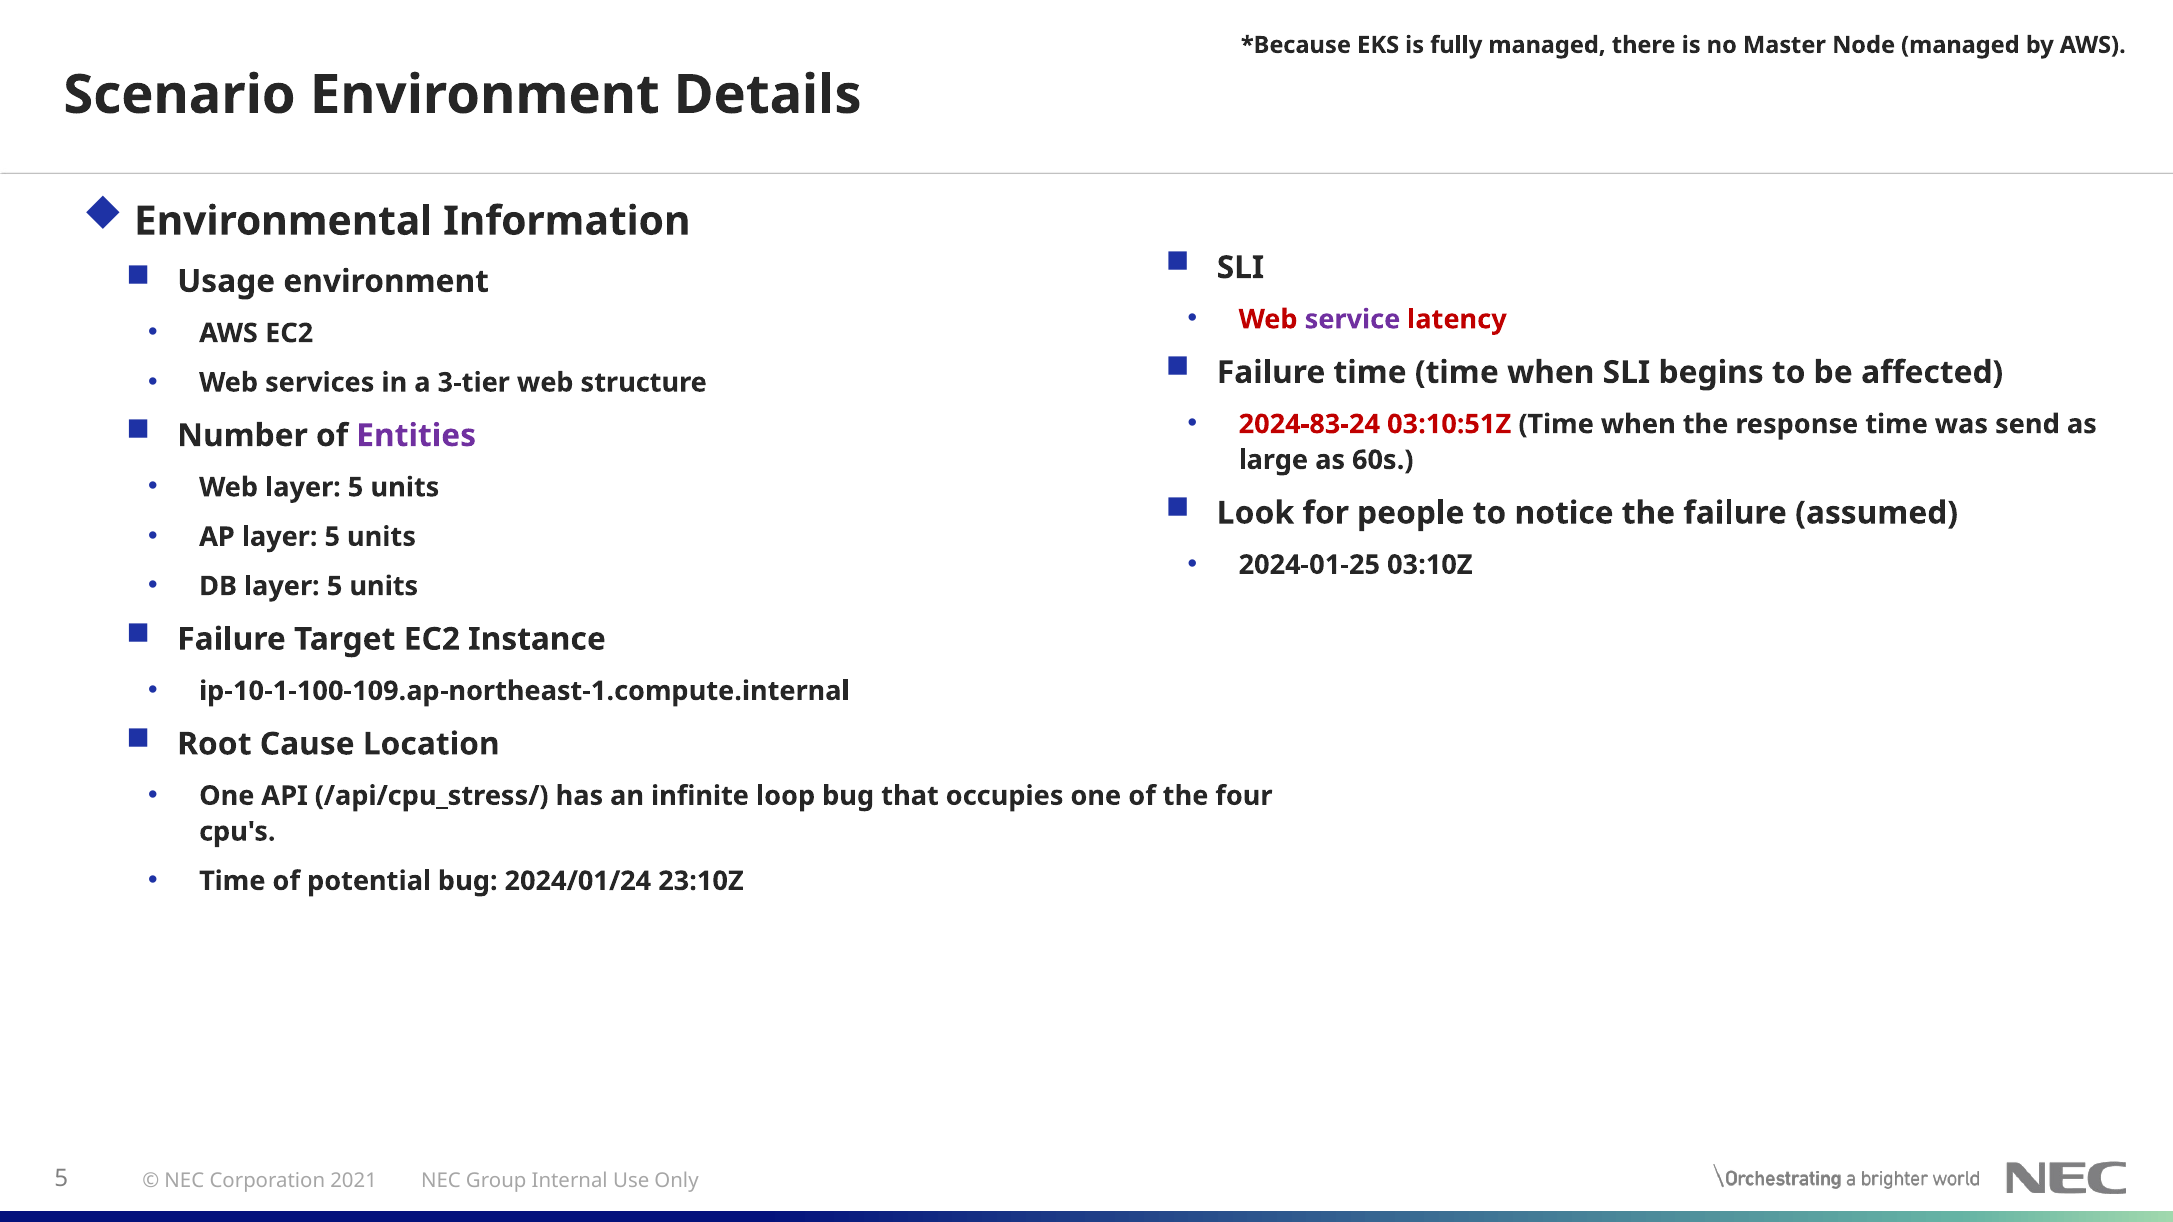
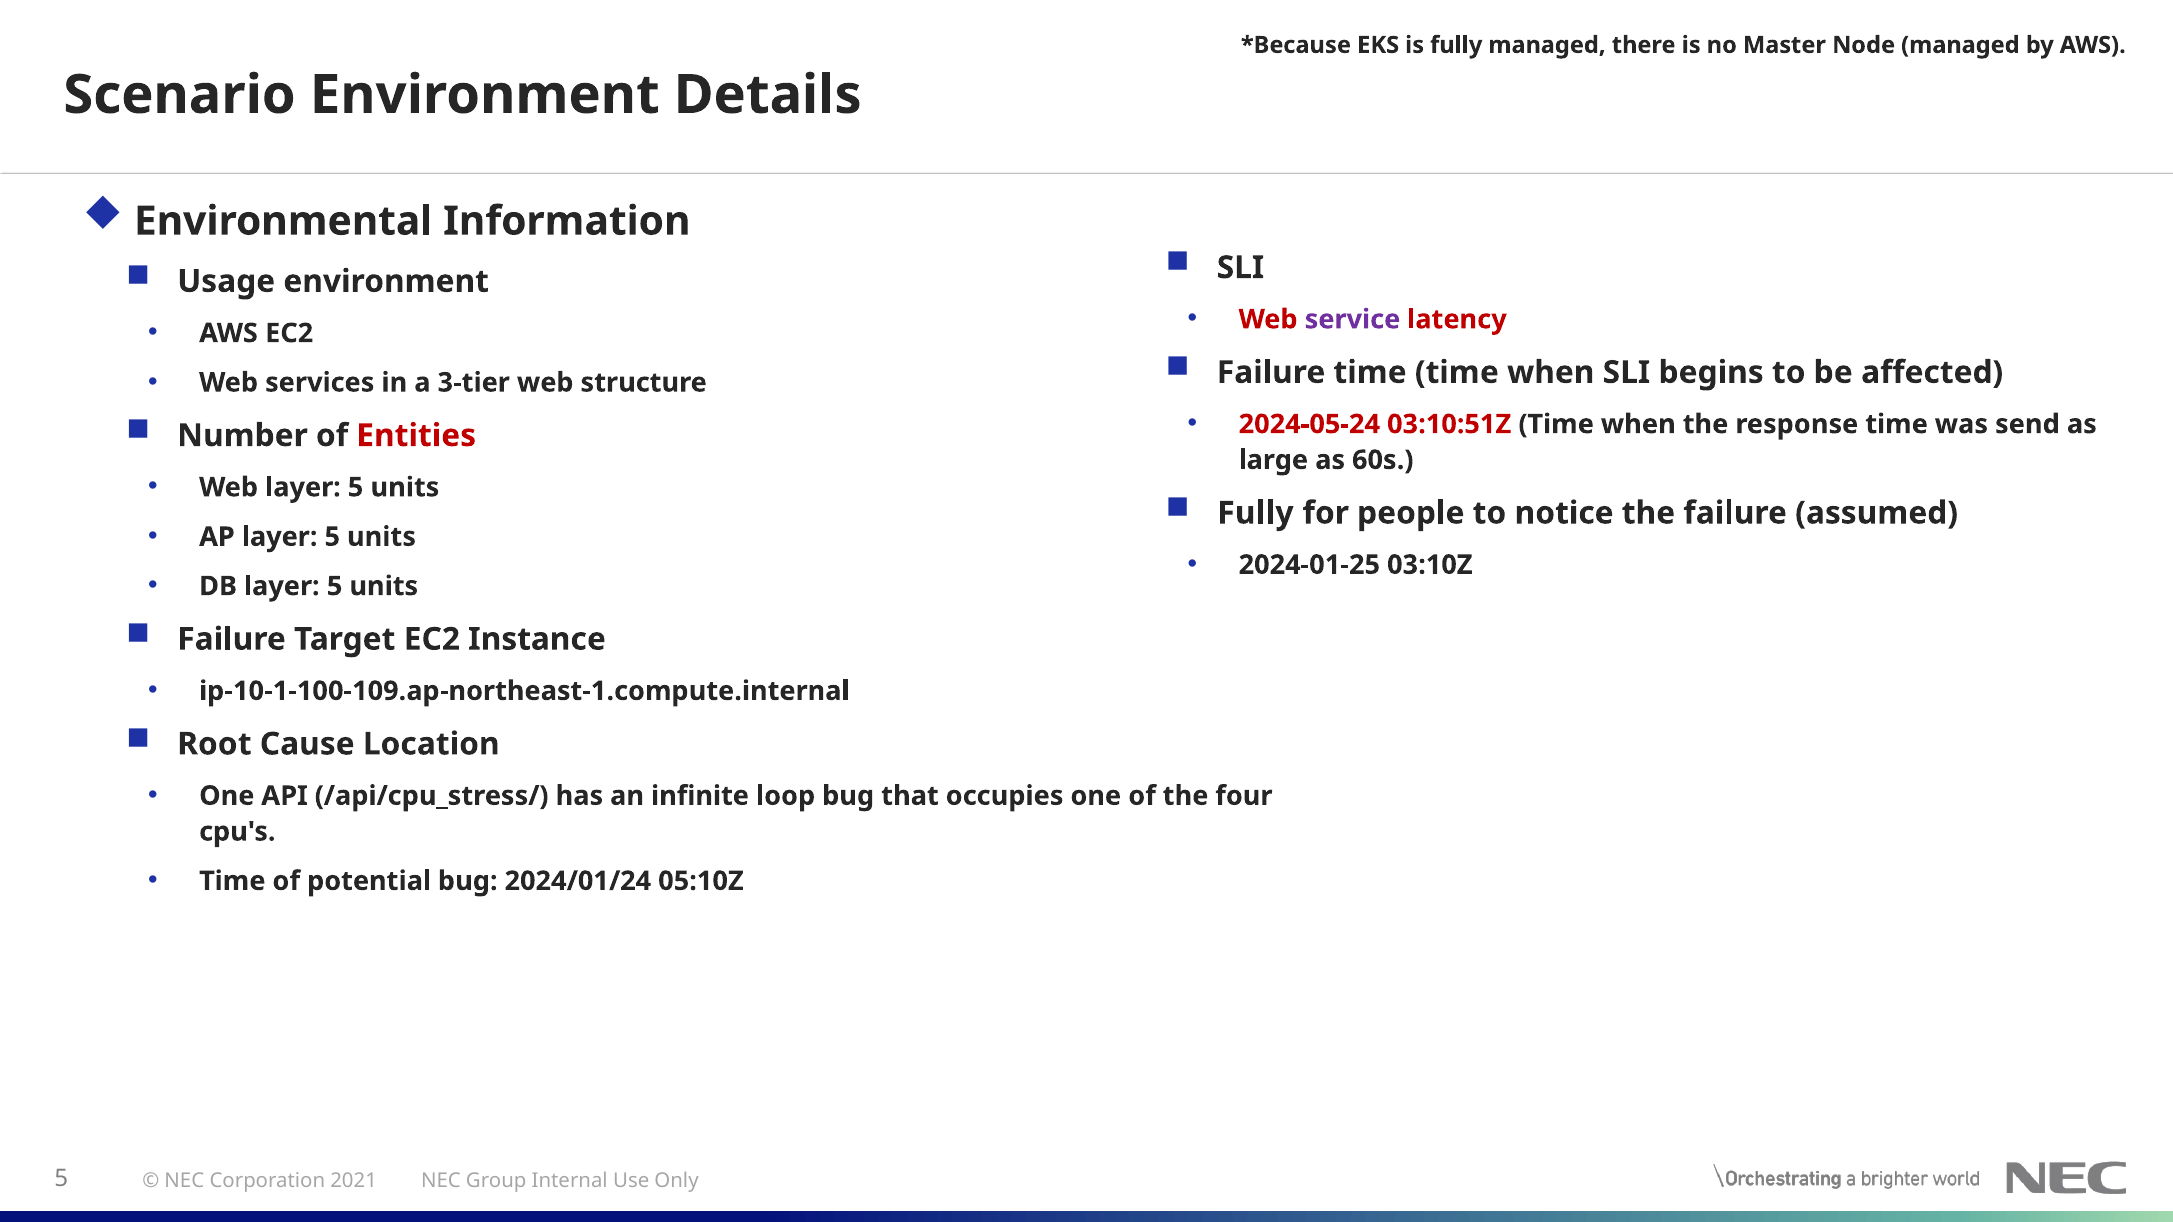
2024-83-24: 2024-83-24 -> 2024-05-24 (1309, 424)
Entities colour: purple -> red (416, 436)
Look: Look -> Fully (1255, 513)
23:10Z: 23:10Z -> 05:10Z (701, 881)
